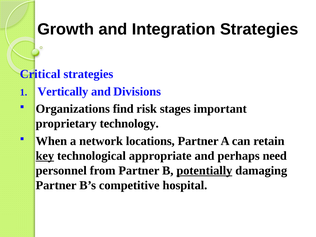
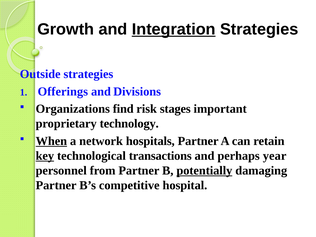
Integration underline: none -> present (174, 29)
Critical: Critical -> Outside (40, 74)
Vertically: Vertically -> Offerings (63, 91)
When underline: none -> present (51, 141)
locations: locations -> hospitals (150, 141)
appropriate: appropriate -> transactions (160, 156)
need: need -> year (275, 156)
